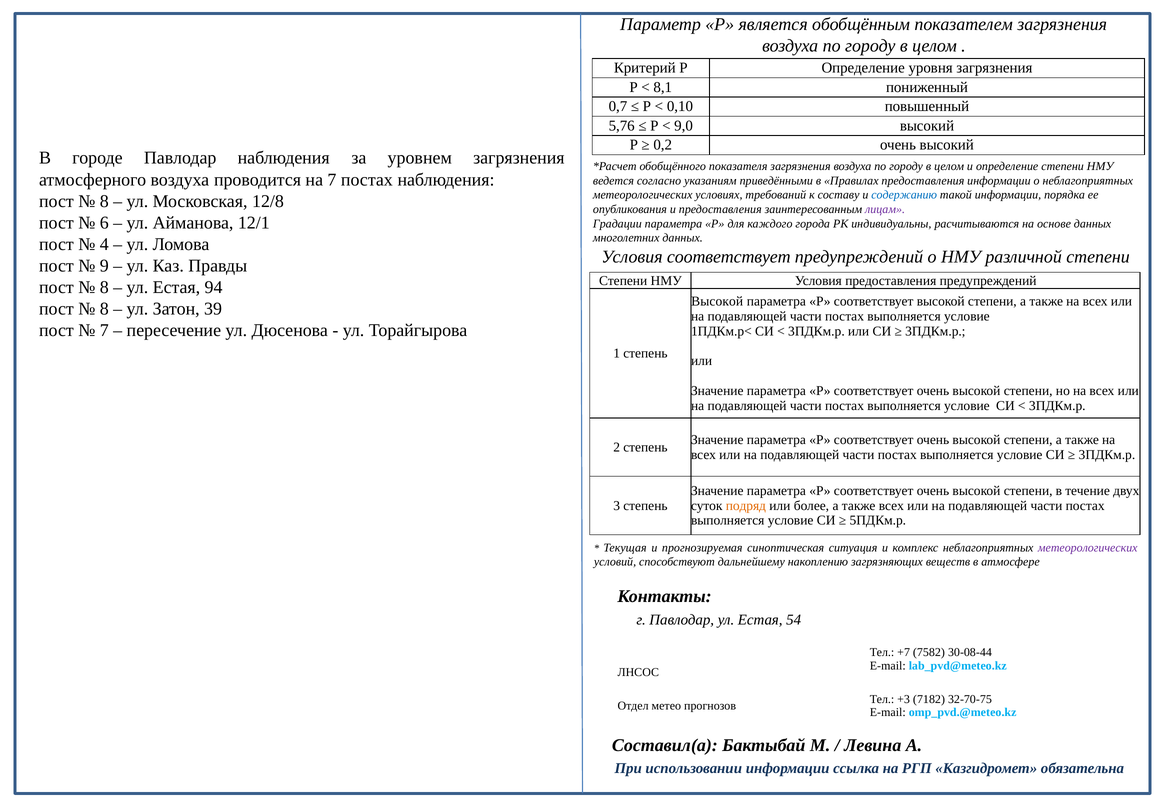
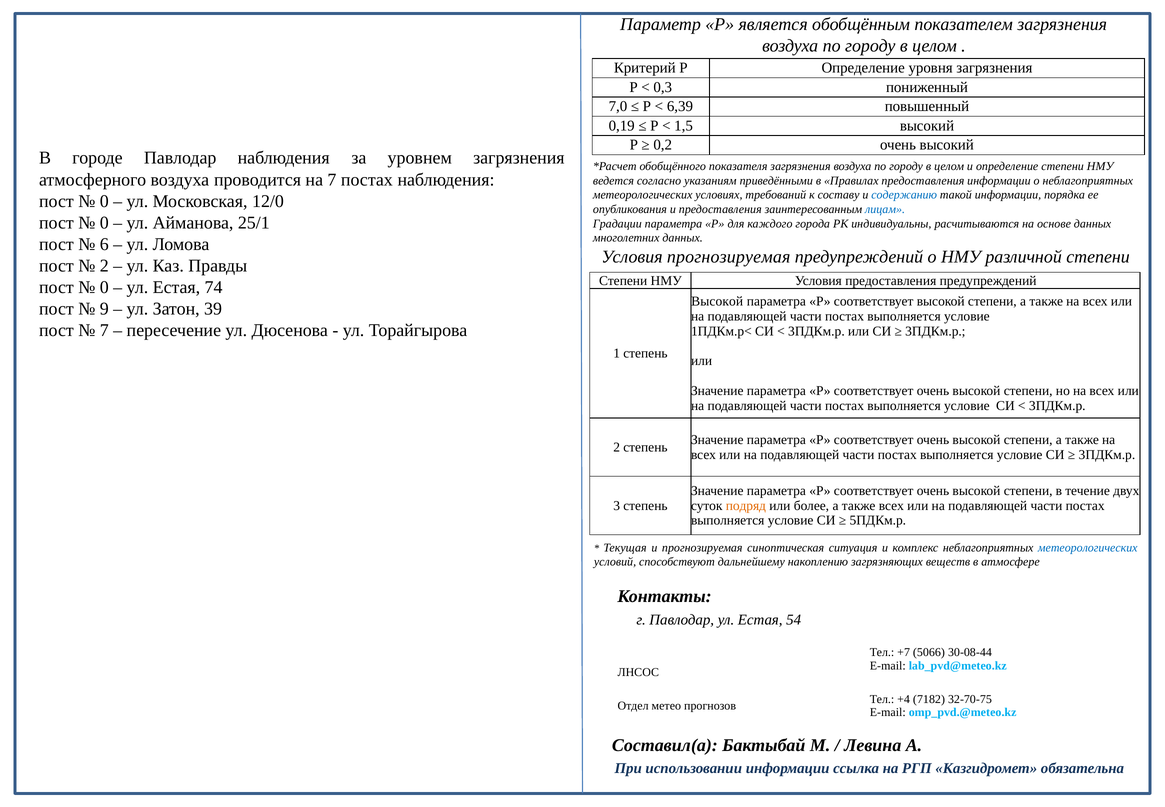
8,1: 8,1 -> 0,3 (663, 87)
0,7: 0,7 -> 7,0 (618, 106)
0,10: 0,10 -> 6,39 (680, 106)
5,76: 5,76 -> 0,19 (622, 126)
9,0: 9,0 -> 1,5 (684, 126)
8: 8 -> 0 (104, 201)
12/8: 12/8 -> 12/0 (268, 201)
лицам colour: purple -> blue (885, 209)
6: 6 -> 0 (104, 223)
12/1: 12/1 -> 25/1 (254, 223)
4: 4 -> 6 (104, 244)
Условия соответствует: соответствует -> прогнозируемая (729, 257)
9: 9 -> 2 (104, 266)
8: 8 -> 0 (104, 287)
94: 94 -> 74 (214, 287)
8: 8 -> 9 (104, 309)
метеорологических colour: purple -> blue (1088, 547)
7582: 7582 -> 5066 (929, 652)
+3: +3 -> +4 (904, 699)
